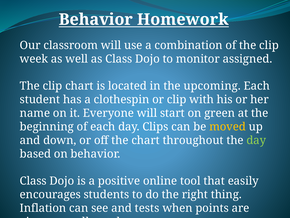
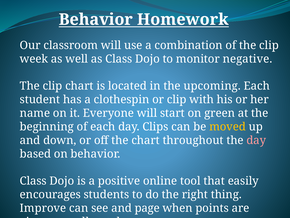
assigned: assigned -> negative (247, 59)
day colour: light green -> pink (256, 140)
Inflation: Inflation -> Improve (43, 208)
tests: tests -> page (147, 208)
